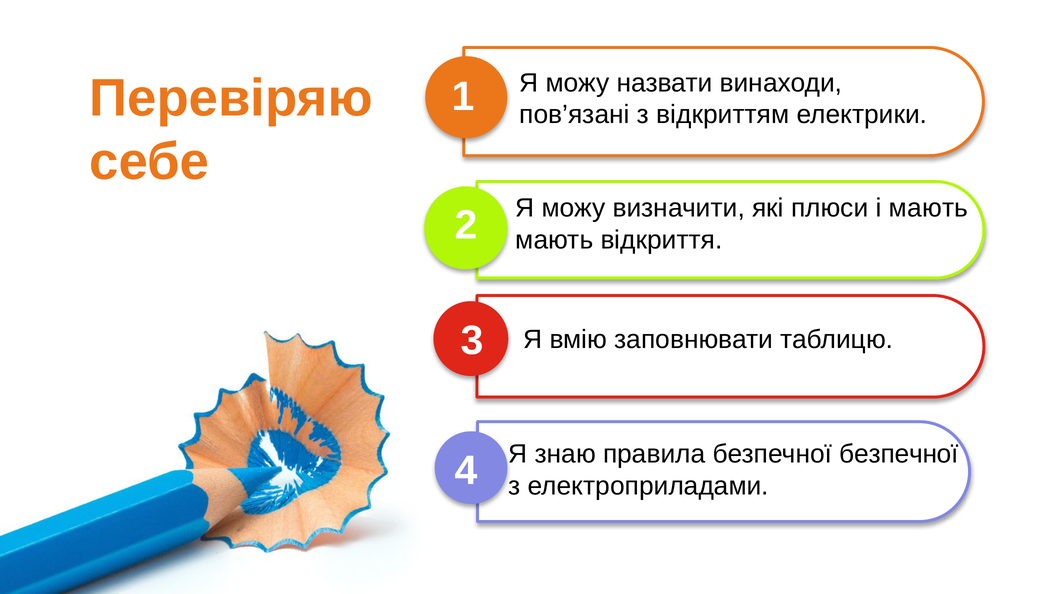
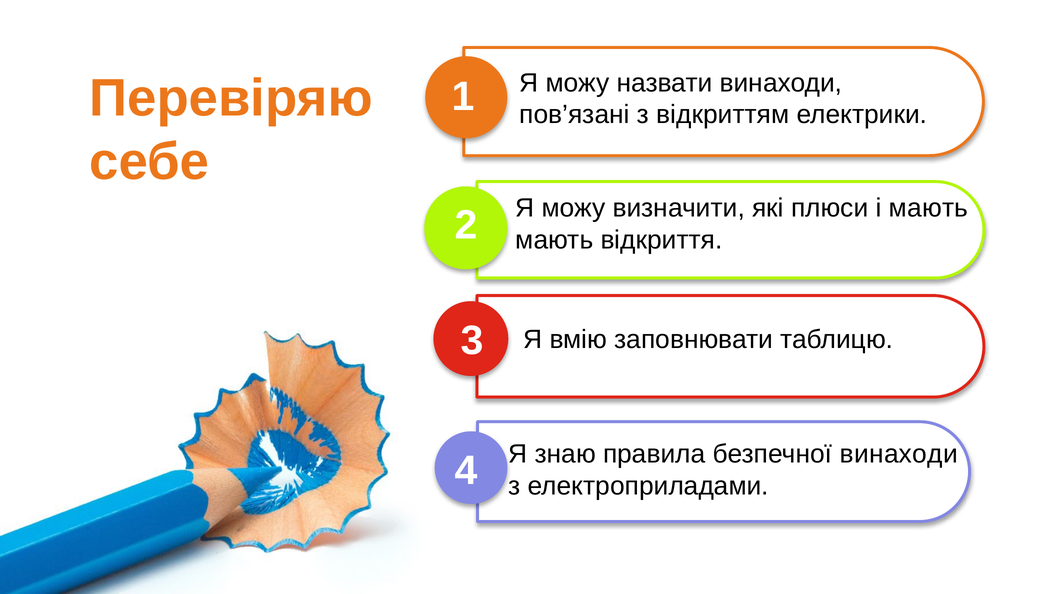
безпечної безпечної: безпечної -> винаходи (899, 454)
